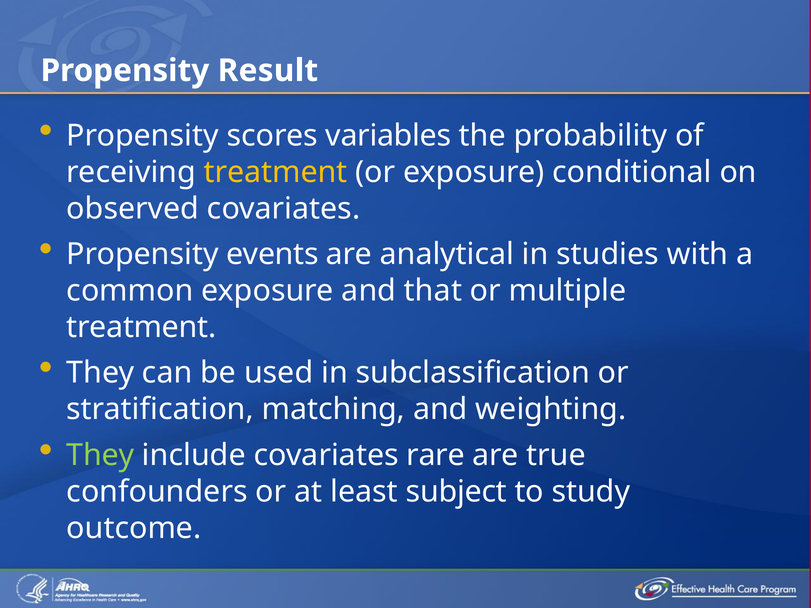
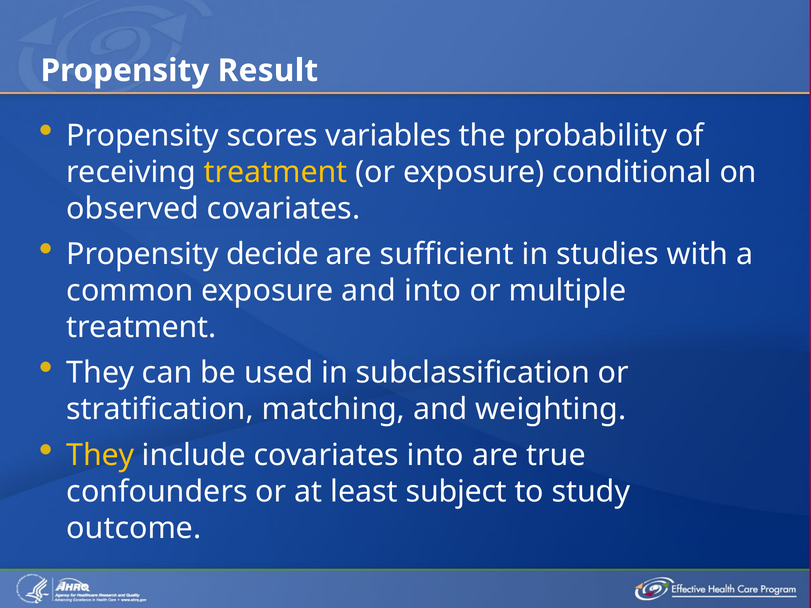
events: events -> decide (272, 254)
analytical: analytical -> sufficient (447, 254)
and that: that -> into (433, 291)
They colour: light green -> yellow (100, 455)
covariates rare: rare -> into (435, 455)
